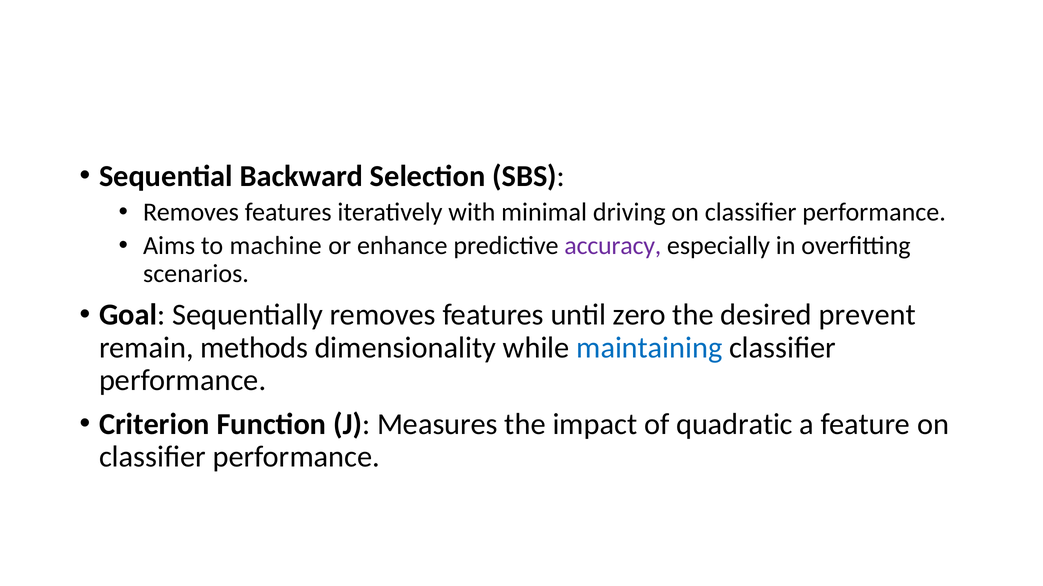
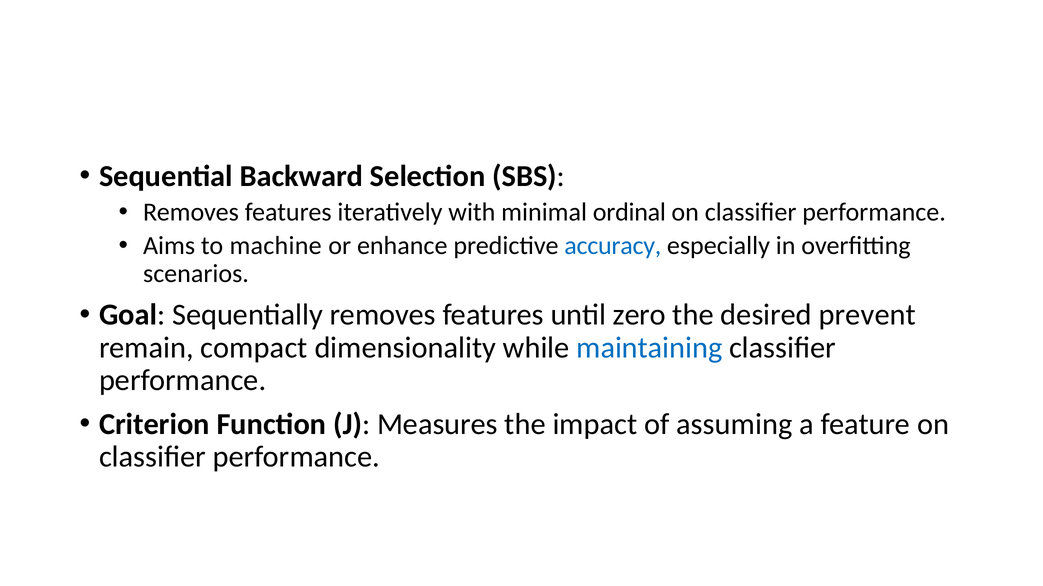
driving: driving -> ordinal (629, 212)
accuracy colour: purple -> blue (613, 246)
methods: methods -> compact (254, 348)
quadratic: quadratic -> assuming (734, 425)
